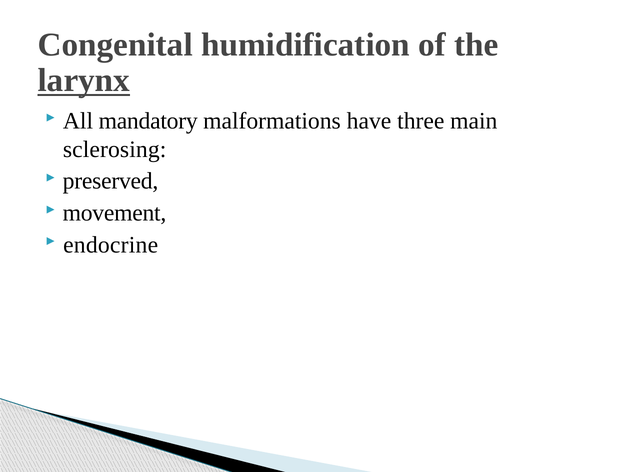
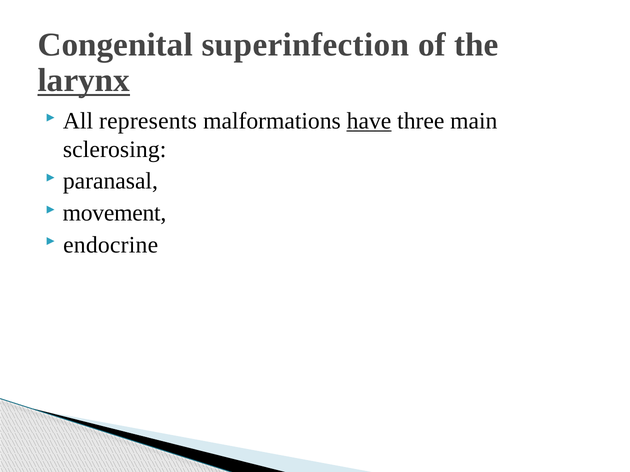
humidification: humidification -> superinfection (305, 45)
mandatory: mandatory -> represents (148, 121)
have underline: none -> present (369, 121)
preserved: preserved -> paranasal (110, 181)
